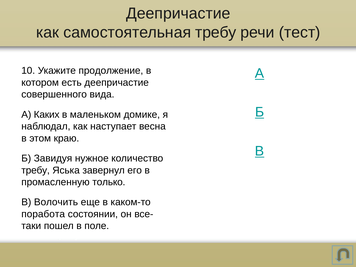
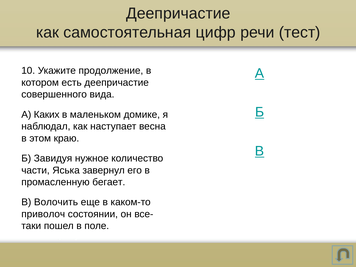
самостоятельная требу: требу -> цифр (216, 32)
требу: требу -> части (36, 170)
только: только -> бегает (109, 182)
поработа: поработа -> приволоч (43, 214)
